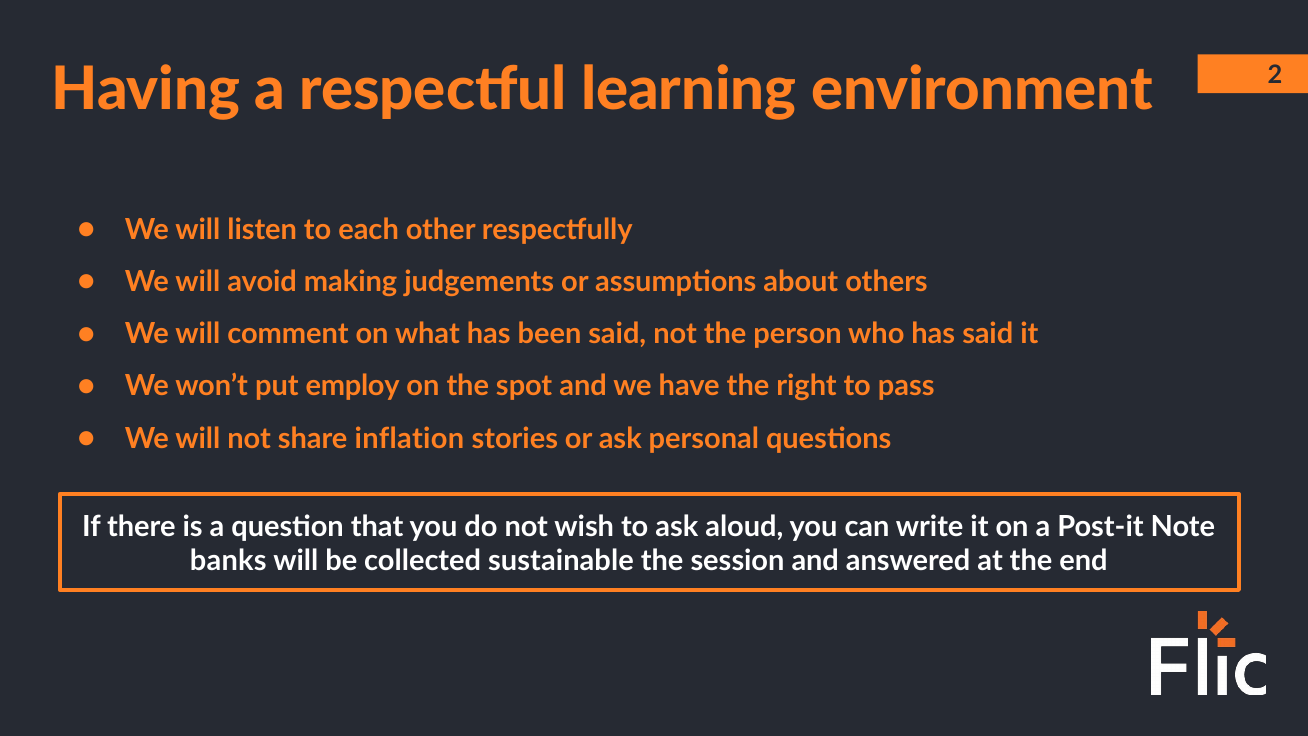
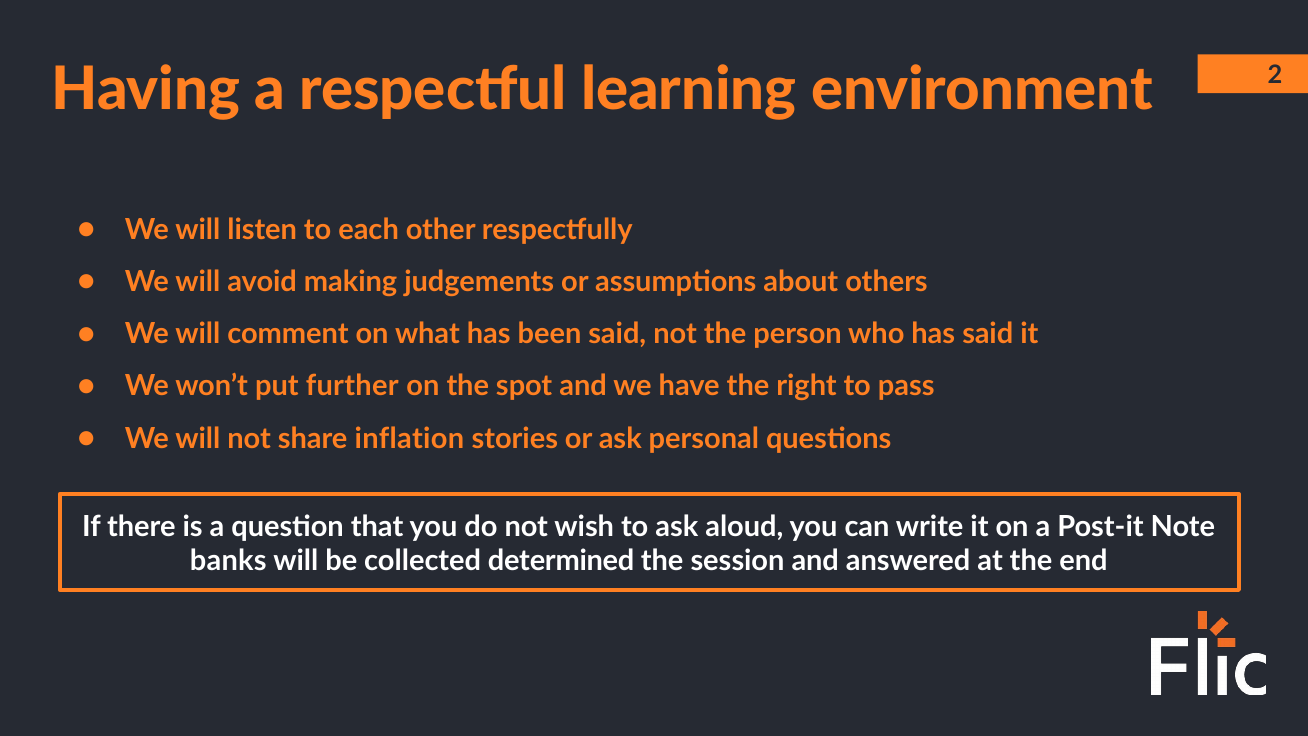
employ: employ -> further (352, 386)
sustainable: sustainable -> determined (561, 561)
